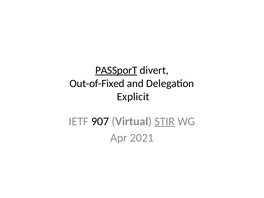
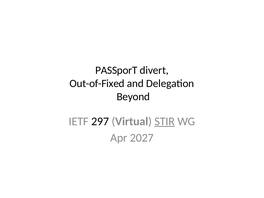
PASSporT underline: present -> none (116, 70)
Explicit: Explicit -> Beyond (133, 97)
907: 907 -> 297 (100, 121)
2021: 2021 -> 2027 (142, 138)
